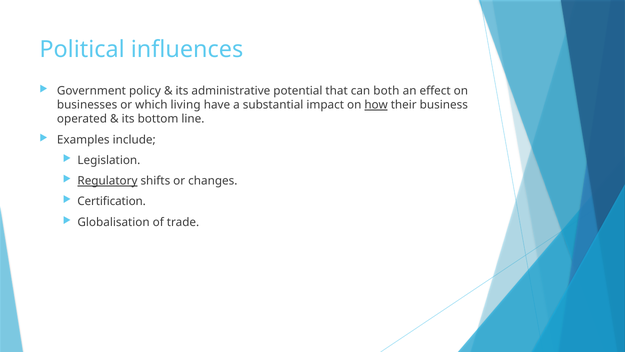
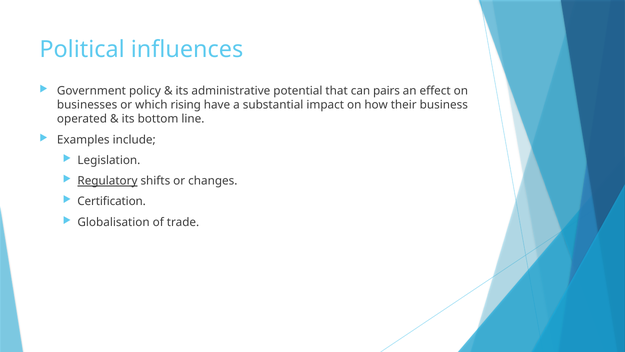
both: both -> pairs (387, 91)
living: living -> rising (186, 105)
how underline: present -> none (376, 105)
